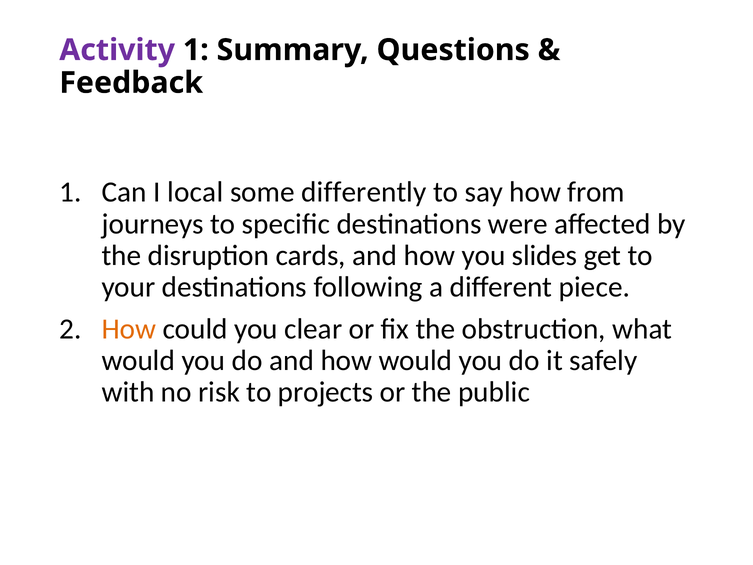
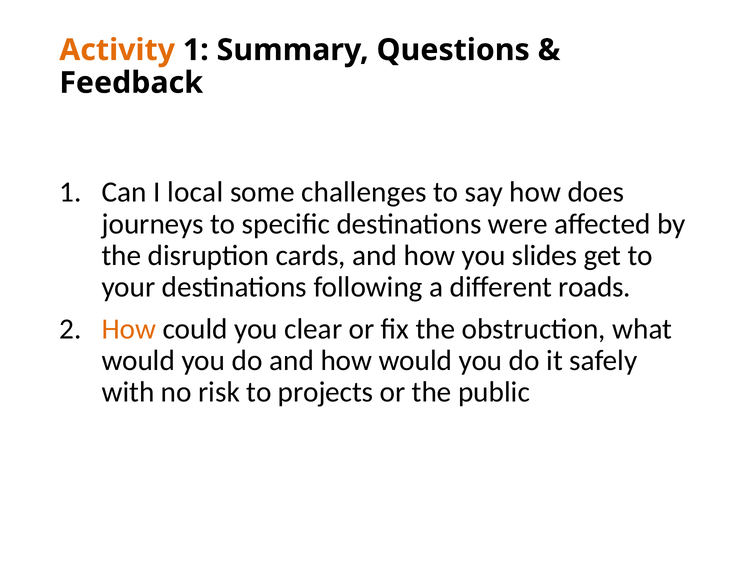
Activity colour: purple -> orange (117, 50)
differently: differently -> challenges (364, 192)
from: from -> does (596, 192)
piece: piece -> roads (595, 287)
